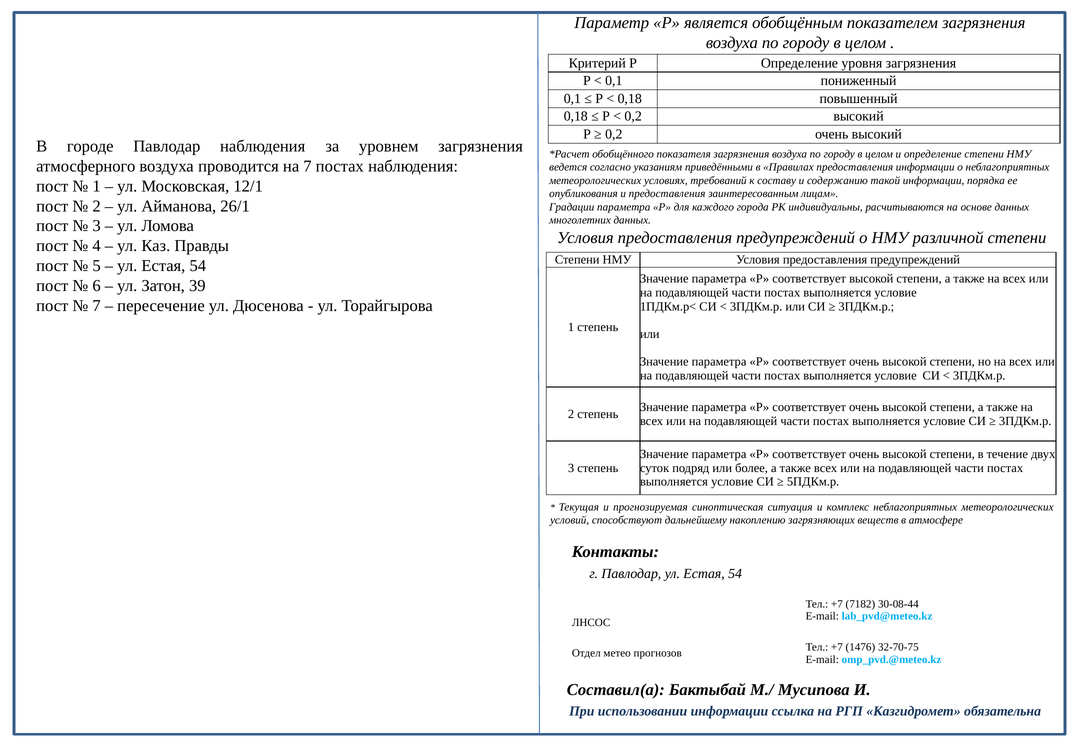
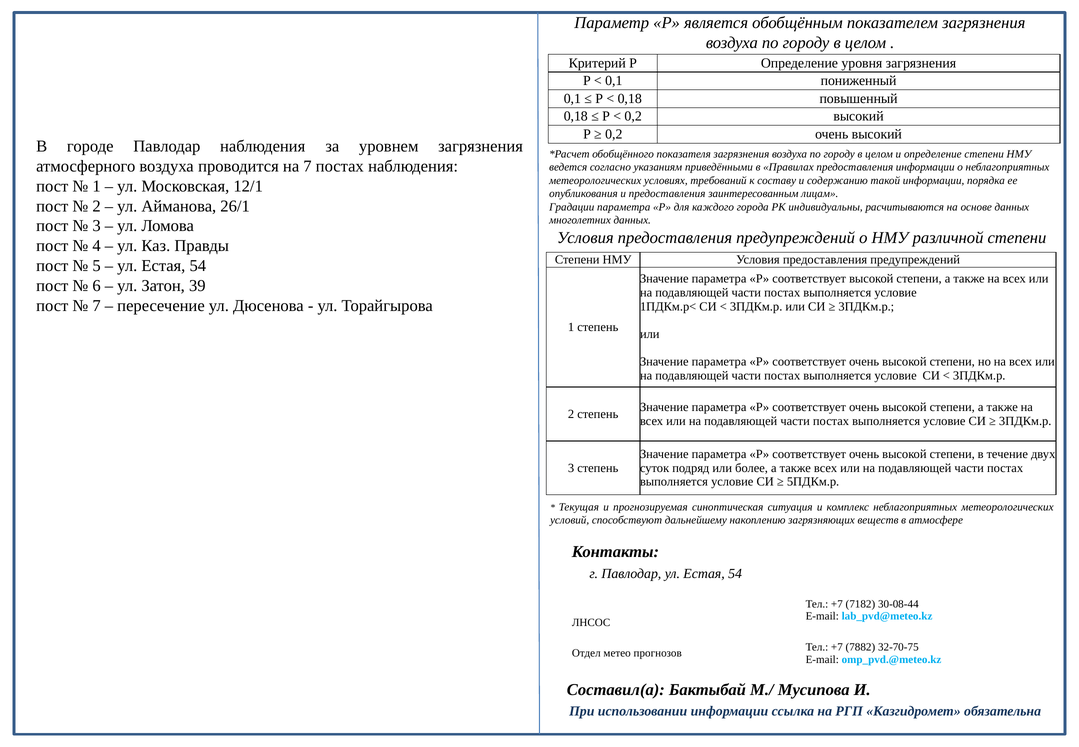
1476: 1476 -> 7882 (860, 647)
